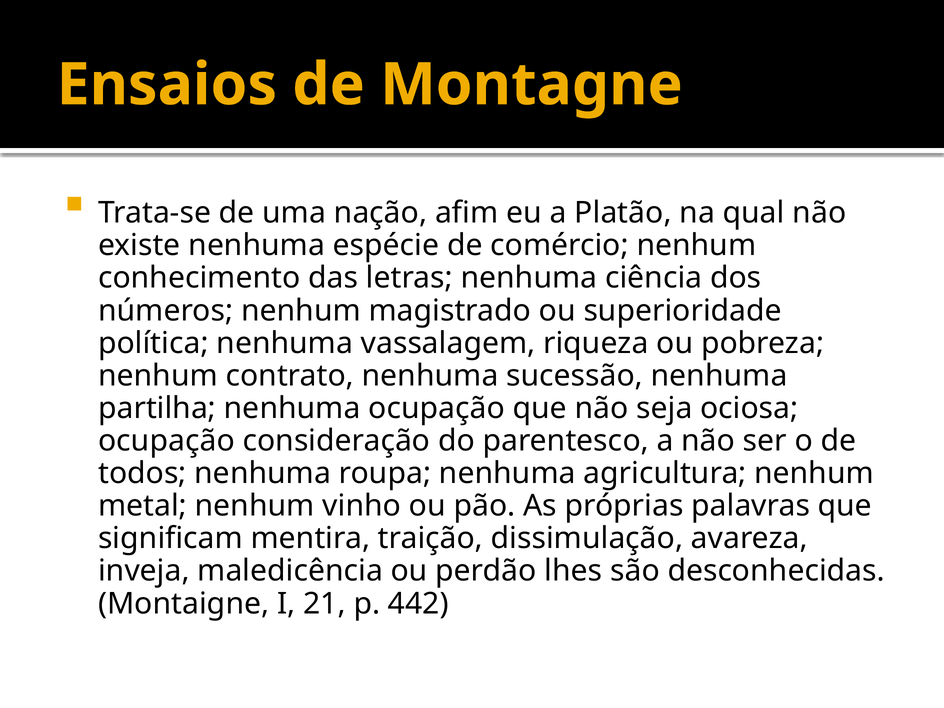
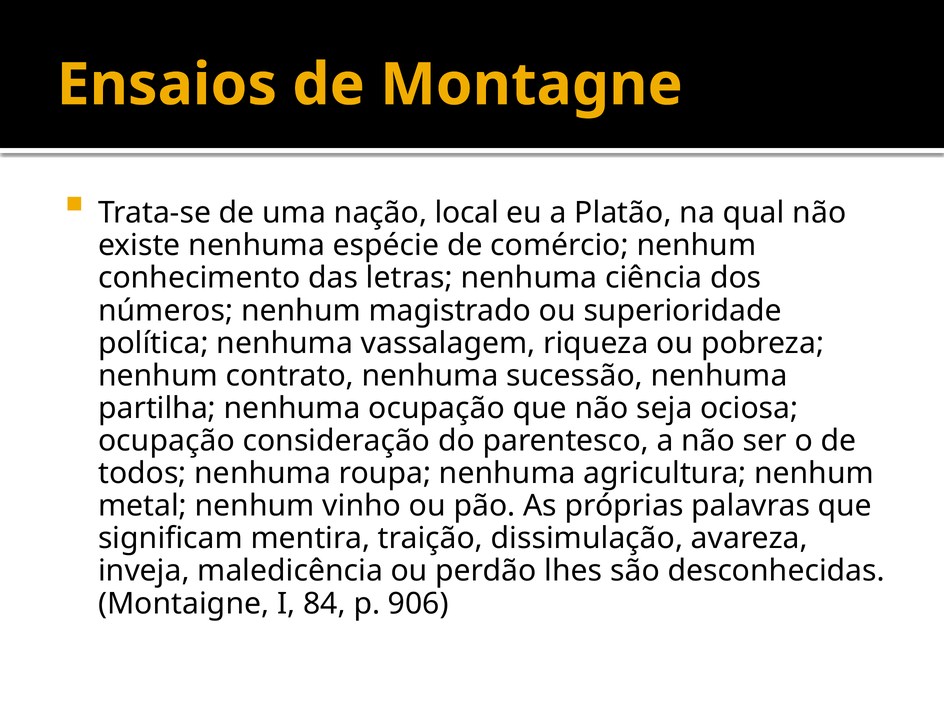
afim: afim -> local (467, 213)
21: 21 -> 84 (324, 604)
442: 442 -> 906 (418, 604)
